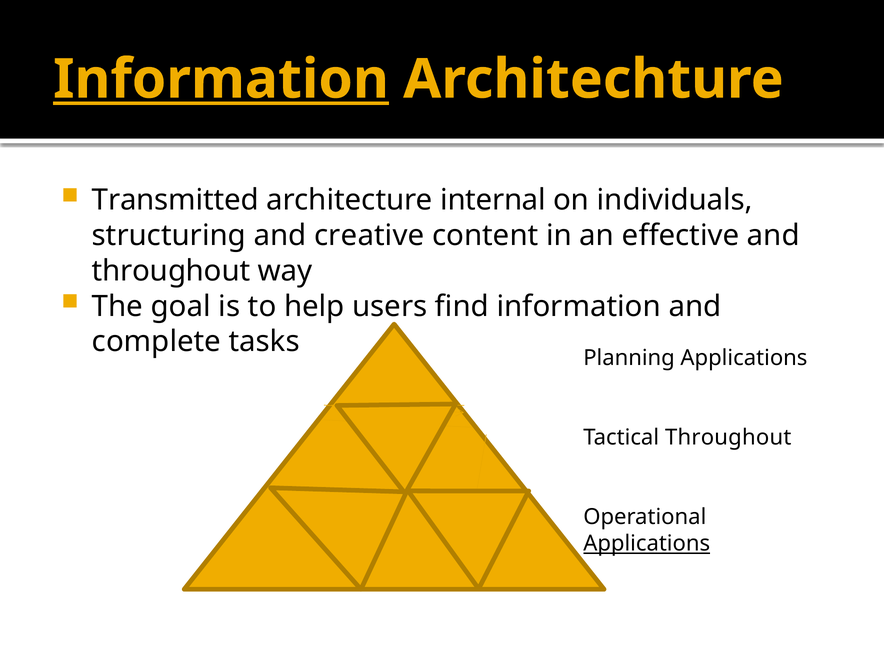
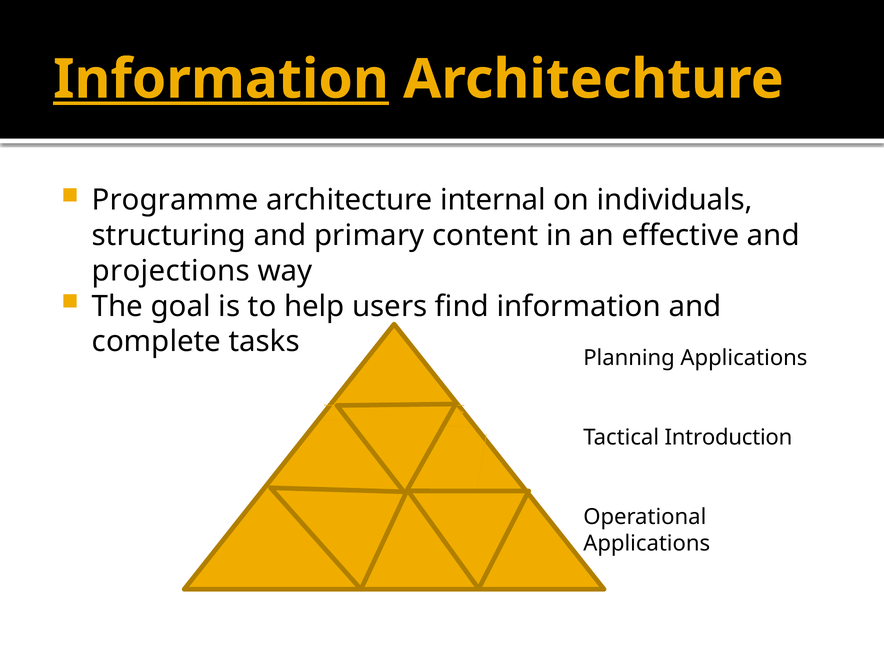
Transmitted: Transmitted -> Programme (175, 200)
creative: creative -> primary (369, 236)
throughout: throughout -> projections (171, 271)
Tactical Throughout: Throughout -> Introduction (728, 438)
Applications underline: present -> none (647, 544)
